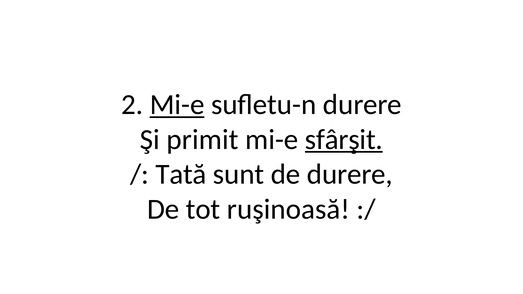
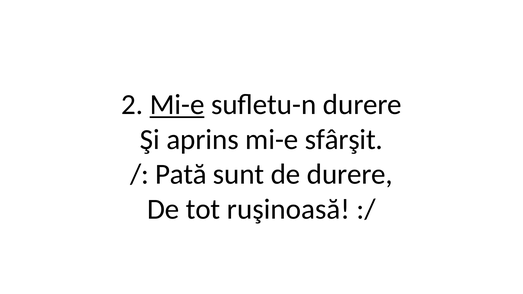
primit: primit -> aprins (203, 140)
sfârşit underline: present -> none (344, 140)
Tată: Tată -> Pată (181, 174)
